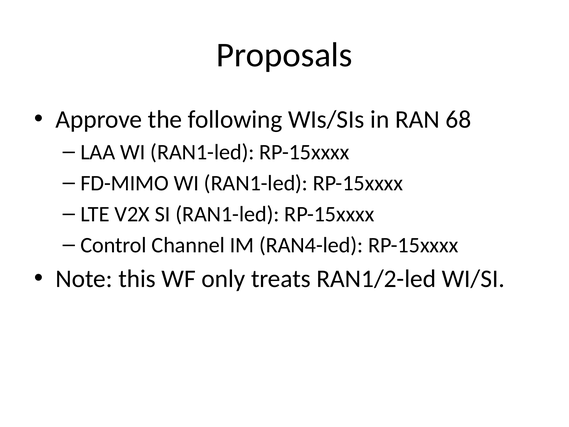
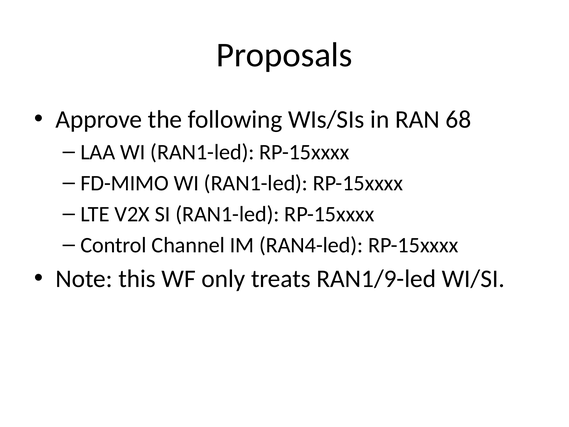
RAN1/2-led: RAN1/2-led -> RAN1/9-led (376, 279)
